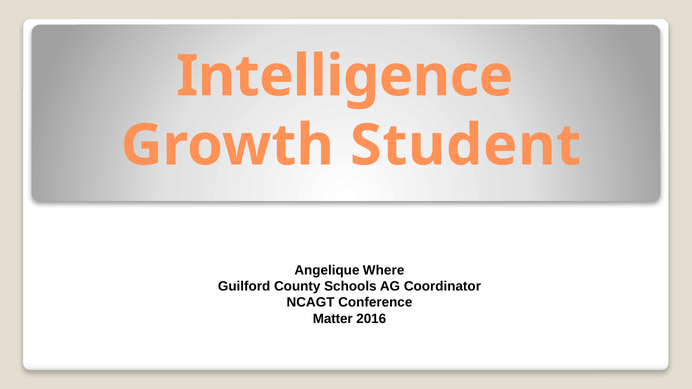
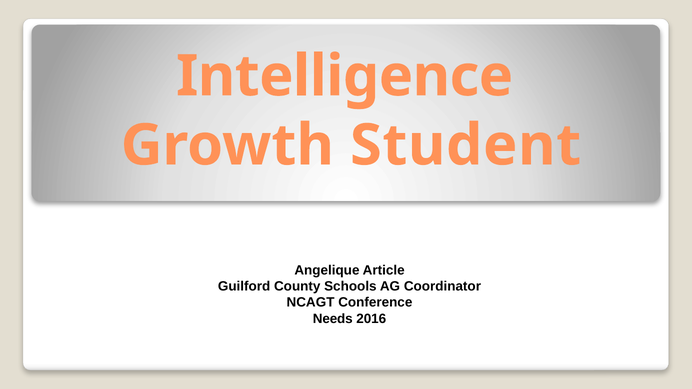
Where: Where -> Article (384, 270)
Matter: Matter -> Needs (333, 319)
